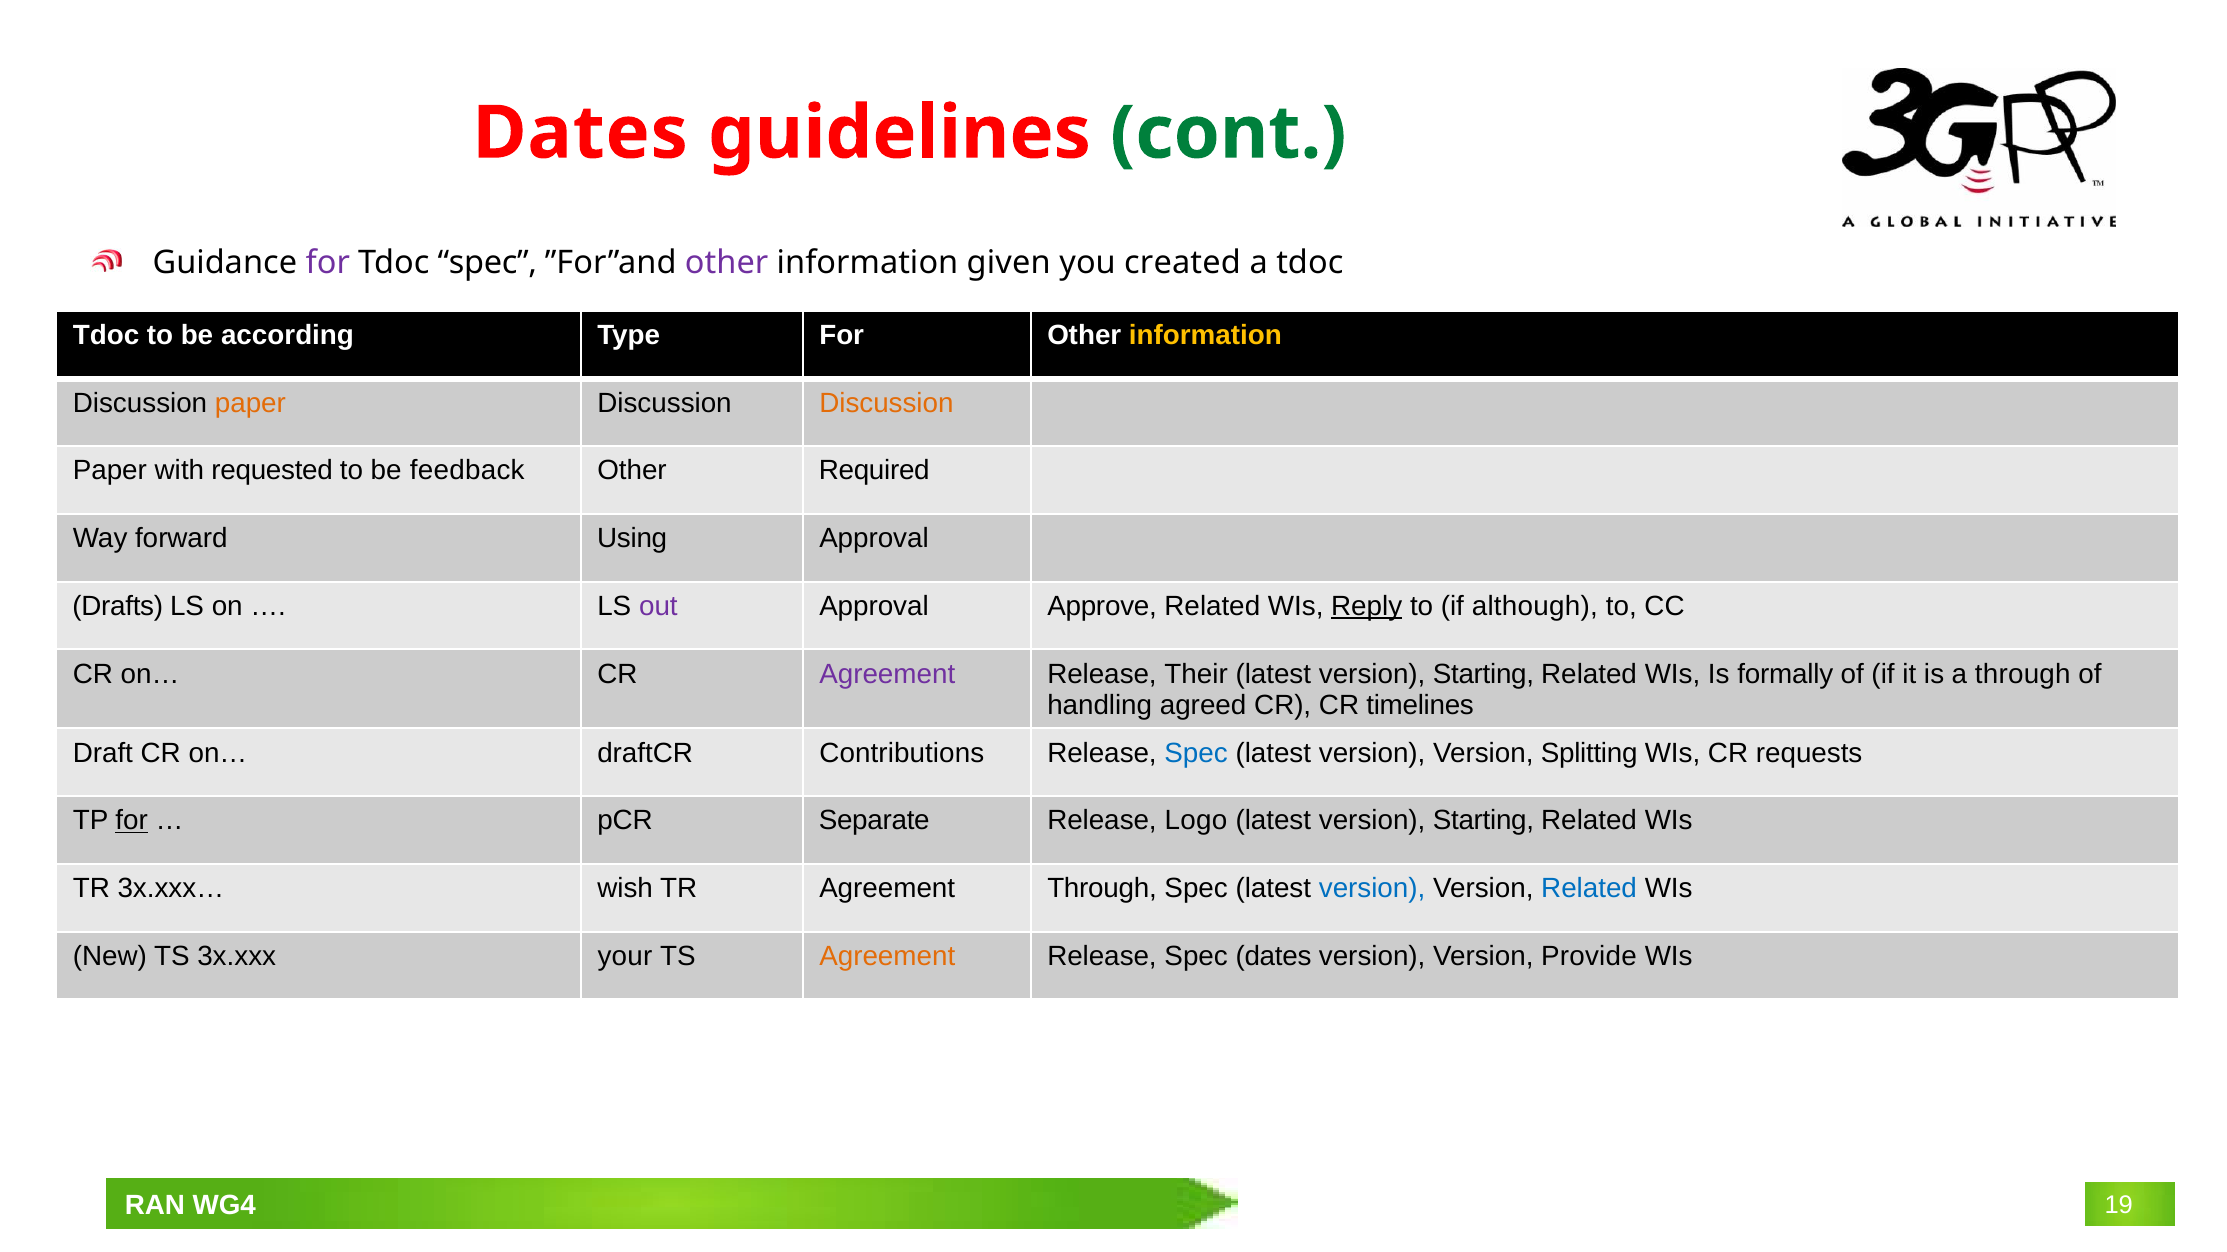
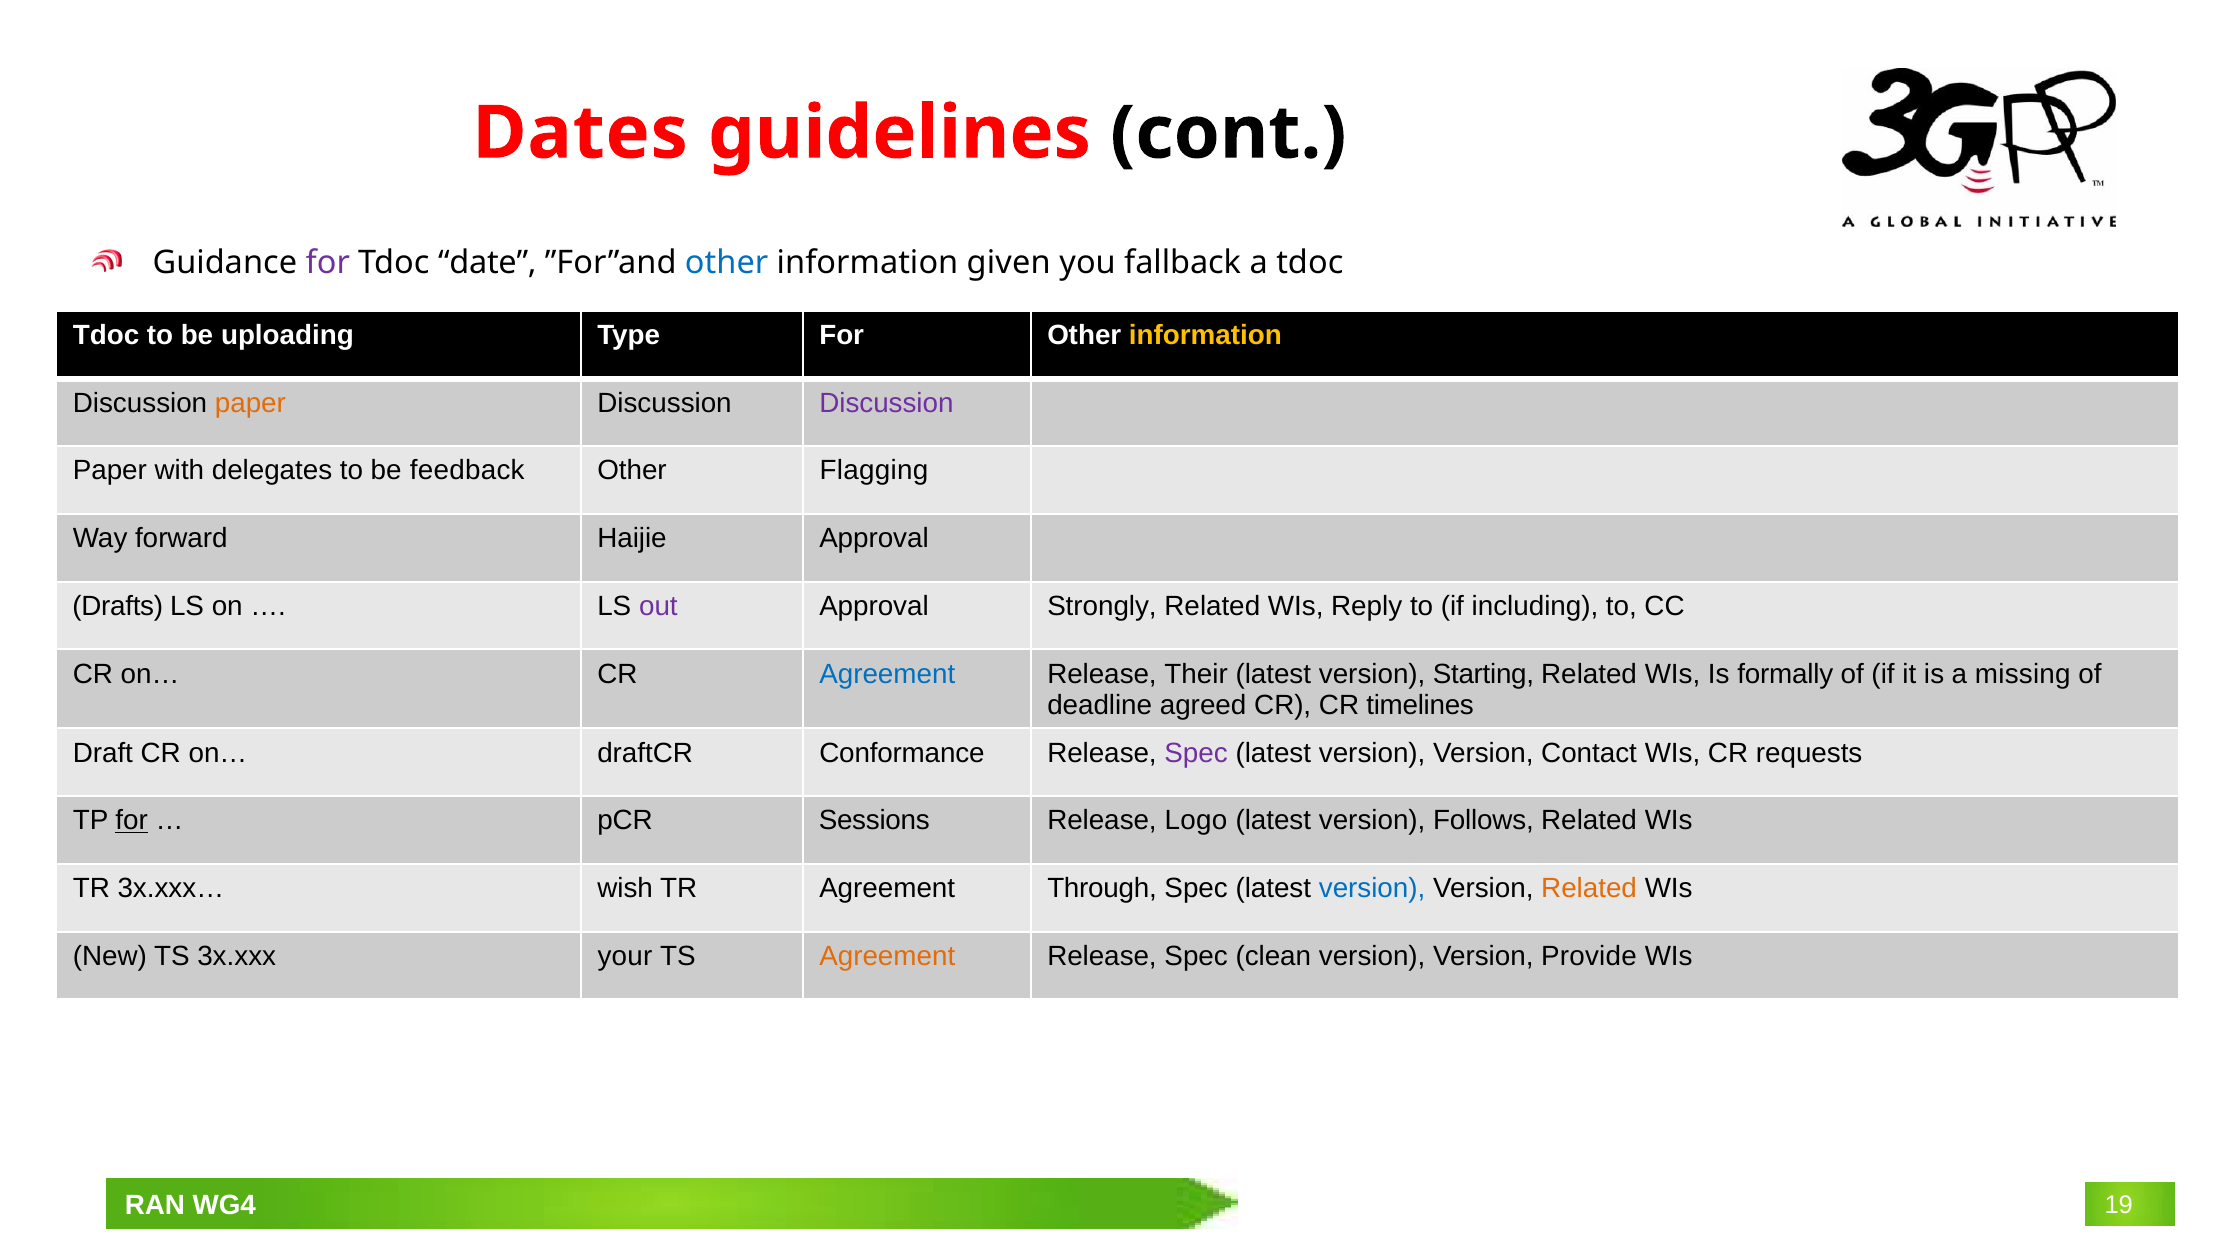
cont colour: green -> black (1228, 133)
Tdoc spec: spec -> date (487, 263)
other colour: purple -> blue (727, 263)
created: created -> fallback (1183, 263)
according: according -> uploading (287, 336)
Discussion colour: orange -> purple (886, 403)
requested: requested -> delegates (272, 471)
Required: Required -> Flagging (874, 471)
Using: Using -> Haijie (632, 539)
Approve: Approve -> Strongly (1102, 607)
Reply underline: present -> none (1367, 607)
although: although -> including (1535, 607)
Agreement colour: purple -> blue (887, 674)
a through: through -> missing (2023, 674)
handling: handling -> deadline (1100, 705)
Contributions: Contributions -> Conformance (902, 753)
Spec colour: blue -> purple (1196, 753)
Splitting: Splitting -> Contact (1589, 753)
Separate: Separate -> Sessions (874, 821)
Starting: Starting -> Follows (1483, 821)
Related colour: blue -> orange (1589, 889)
Spec dates: dates -> clean (1273, 957)
